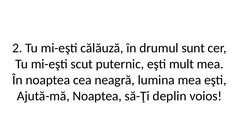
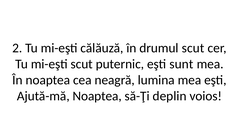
drumul sunt: sunt -> scut (193, 48)
mult: mult -> sunt (181, 64)
